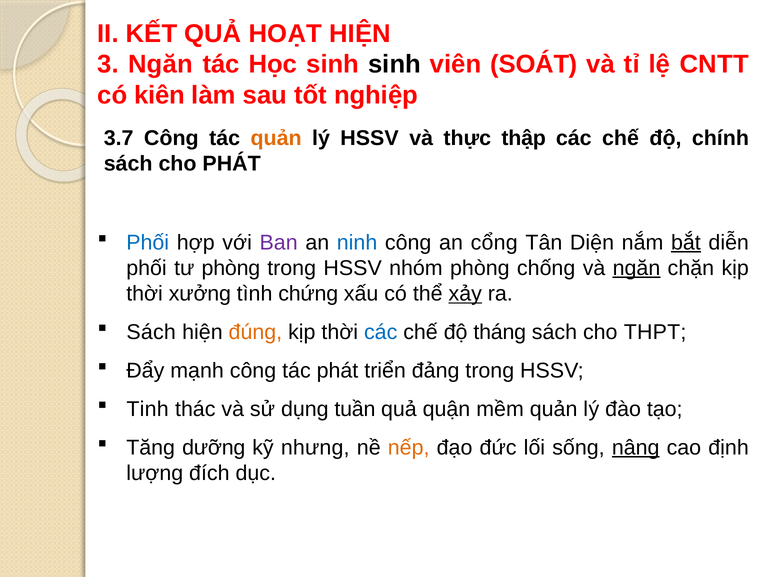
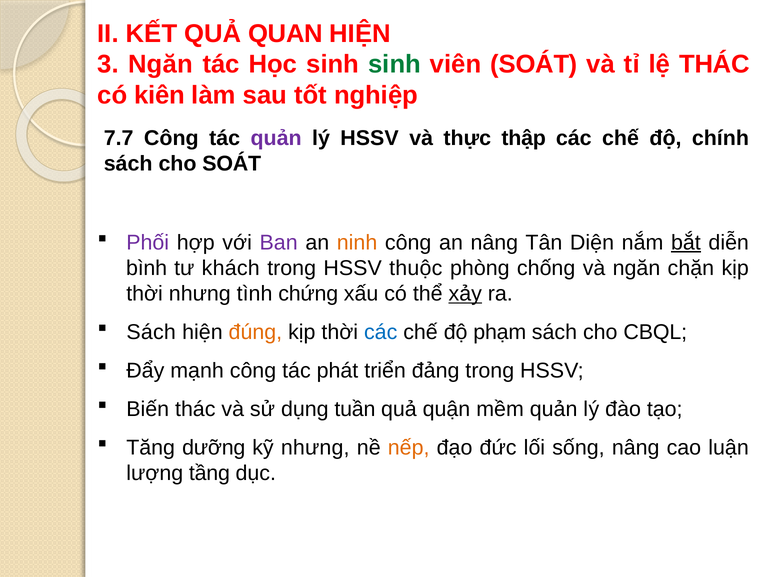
HOẠT: HOẠT -> QUAN (286, 34)
sinh colour: black -> green (395, 65)
lệ CNTT: CNTT -> THÁC (714, 65)
3.7: 3.7 -> 7.7 (119, 138)
quản colour: orange -> purple (276, 138)
cho PHÁT: PHÁT -> SOÁT (232, 164)
Phối colour: blue -> purple (148, 243)
ninh colour: blue -> orange (357, 243)
an cổng: cổng -> nâng (494, 243)
phối: phối -> bình (147, 268)
tư phòng: phòng -> khách (231, 268)
nhóm: nhóm -> thuộc (416, 268)
ngăn underline: present -> none (636, 268)
thời xưởng: xưởng -> nhưng (200, 294)
tháng: tháng -> phạm (500, 333)
THPT: THPT -> CBQL (655, 333)
Tinh: Tinh -> Biến (148, 410)
nâng underline: present -> none (636, 448)
định: định -> luận (729, 448)
đích: đích -> tầng (209, 474)
